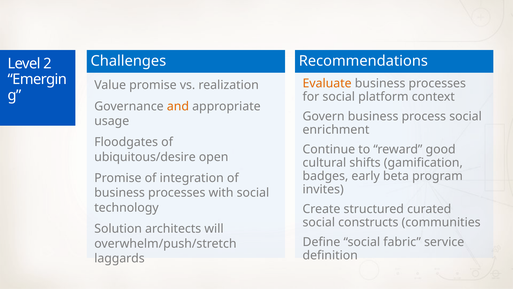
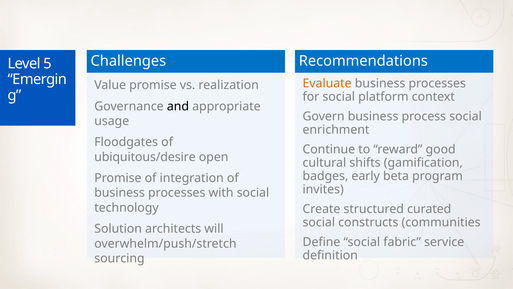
2: 2 -> 5 (47, 63)
and colour: orange -> black (178, 106)
laggards: laggards -> sourcing (119, 258)
